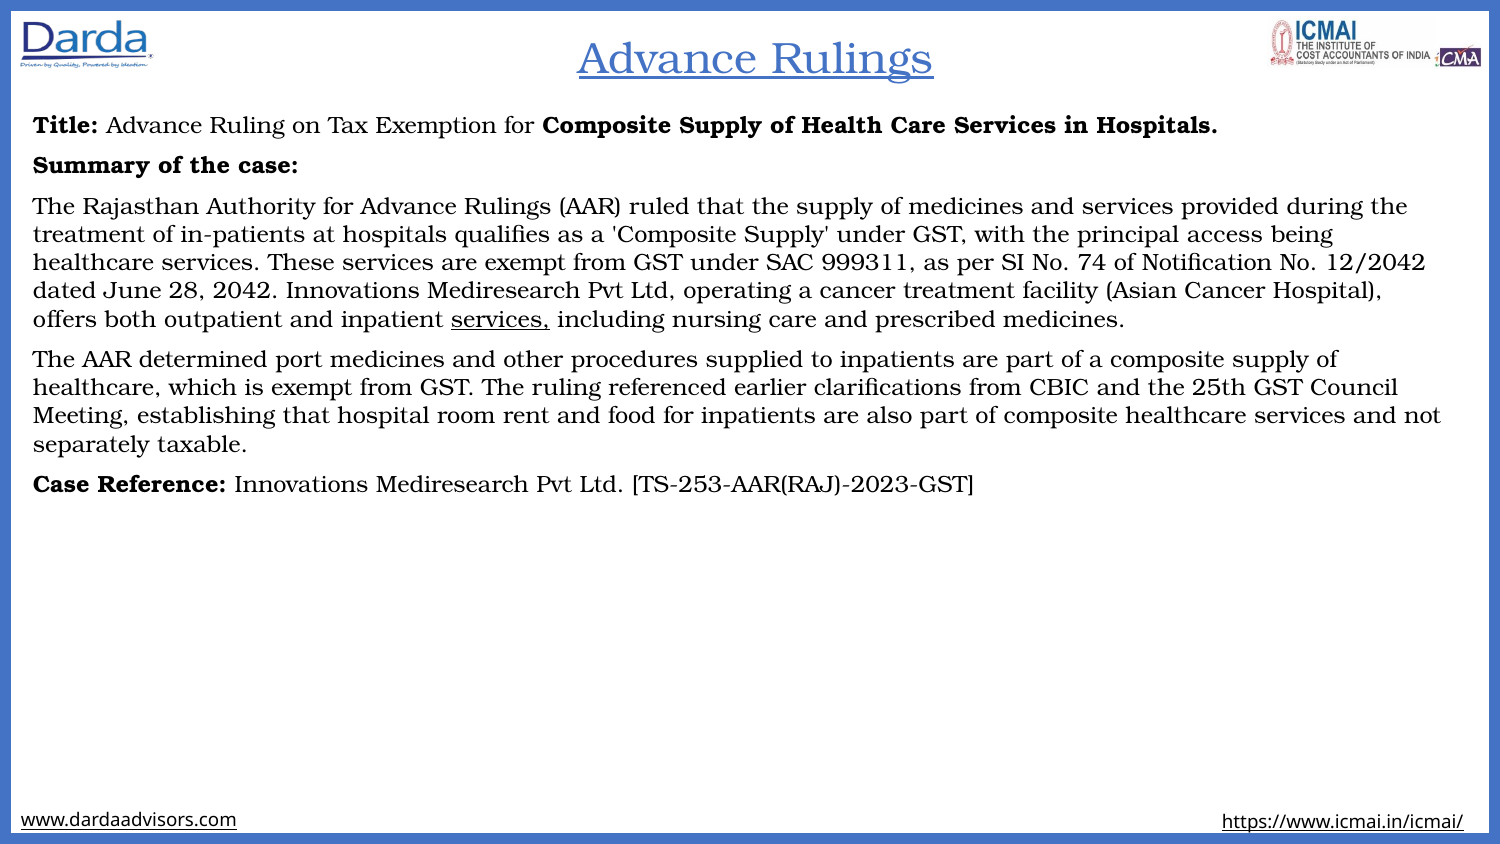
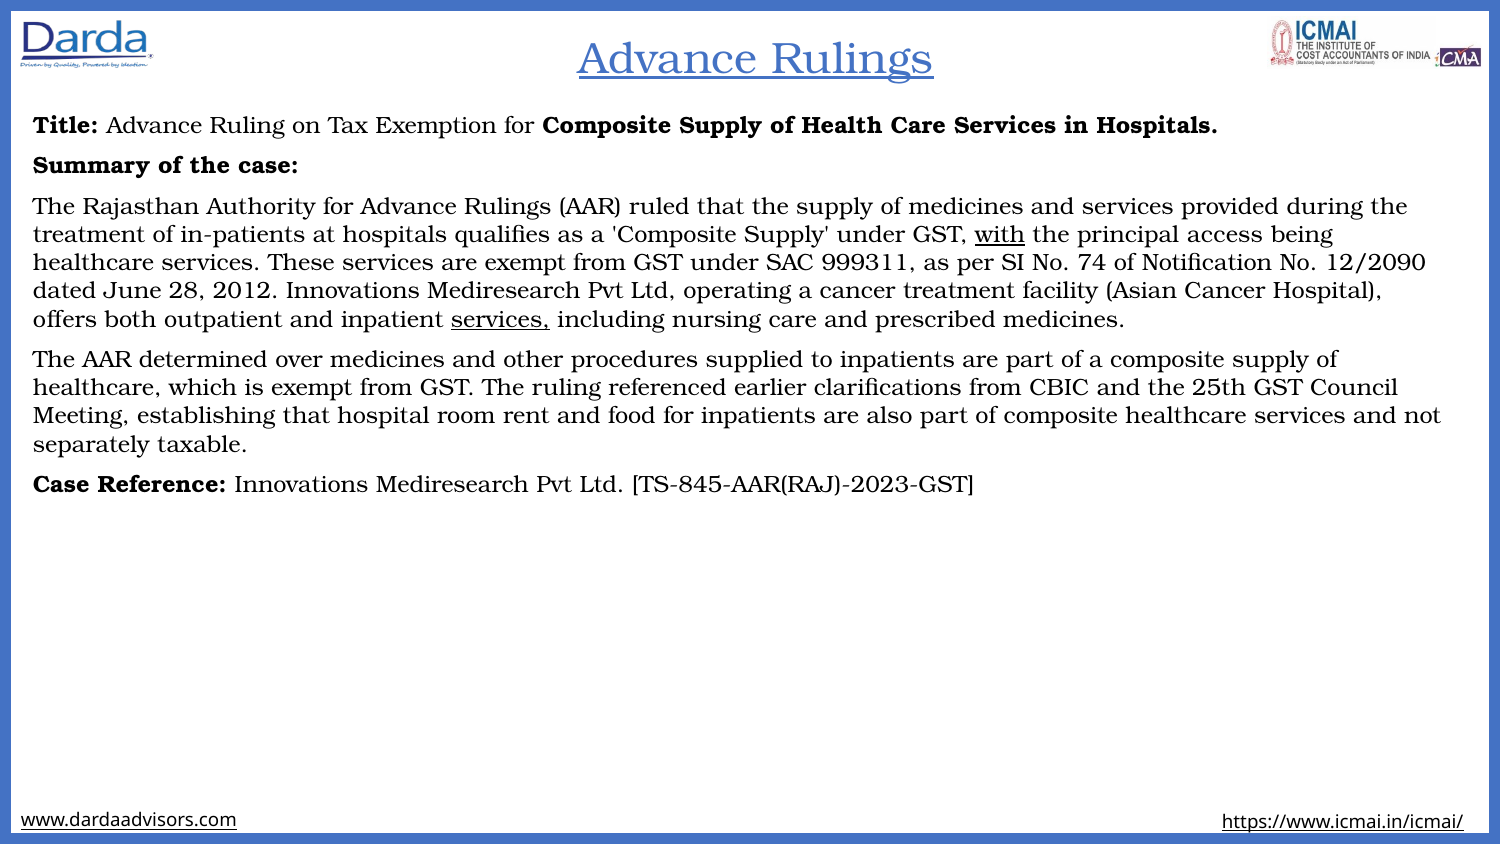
with underline: none -> present (1000, 235)
12/2042: 12/2042 -> 12/2090 (1375, 263)
2042: 2042 -> 2012 (246, 291)
port: port -> over (299, 360)
TS-253-AAR(RAJ)-2023-GST: TS-253-AAR(RAJ)-2023-GST -> TS-845-AAR(RAJ)-2023-GST (803, 485)
